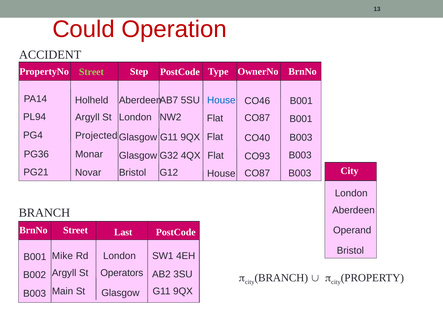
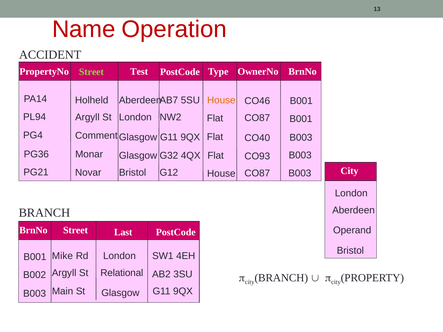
Could: Could -> Name (84, 29)
Step: Step -> Test (139, 72)
House colour: blue -> orange (221, 100)
Projected: Projected -> Comment (96, 136)
Operators: Operators -> Relational (122, 273)
